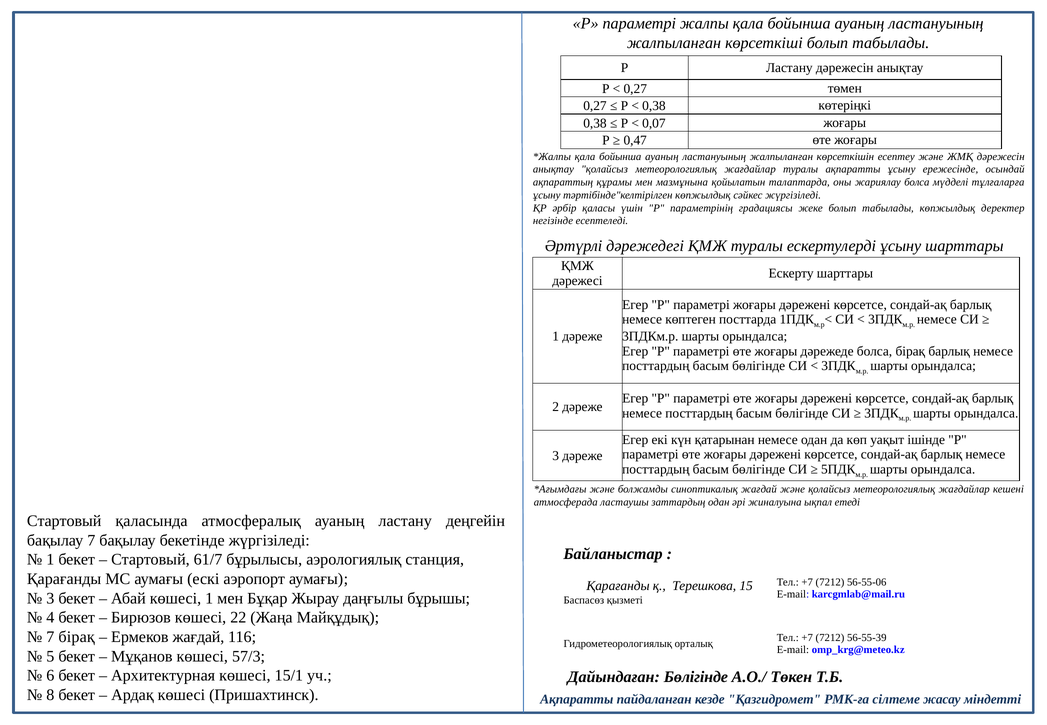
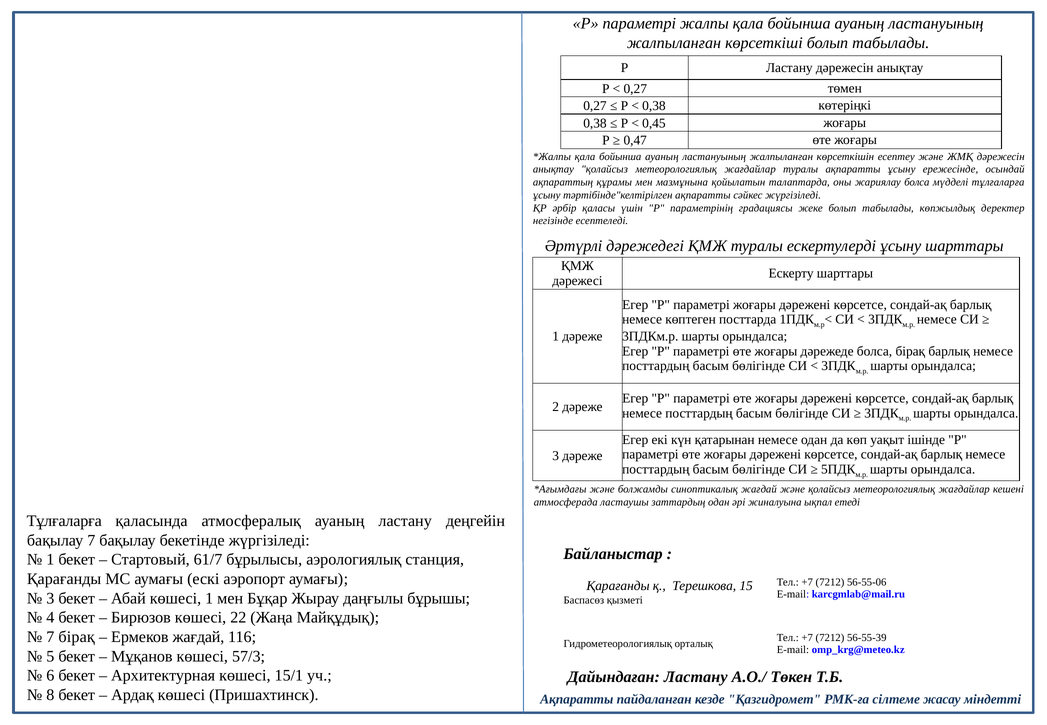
0,07: 0,07 -> 0,45 (654, 123)
тәртібінде"келтірілген көпжылдық: көпжылдық -> ақпаратты (703, 195)
Стартовый: Стартовый -> Тұлғаларға (64, 521)
Дайындаған Бөлігінде: Бөлігінде -> Ластану (696, 677)
